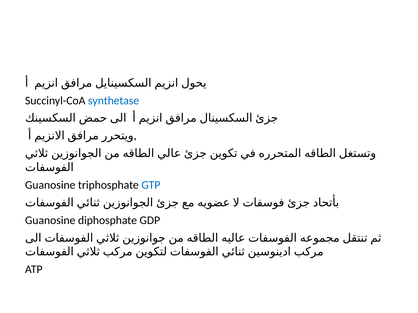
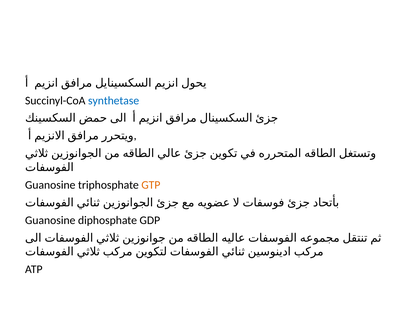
GTP colour: blue -> orange (151, 185)
